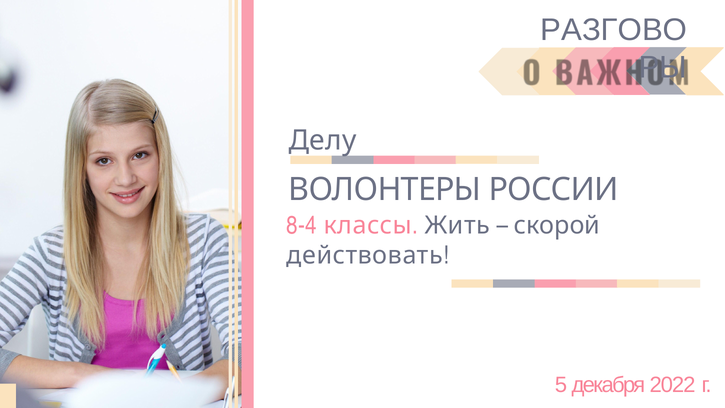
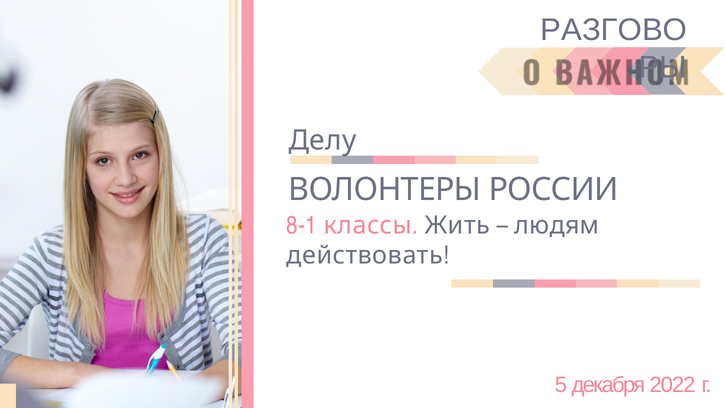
8-4: 8-4 -> 8-1 (302, 225)
скорой: скорой -> людям (557, 225)
